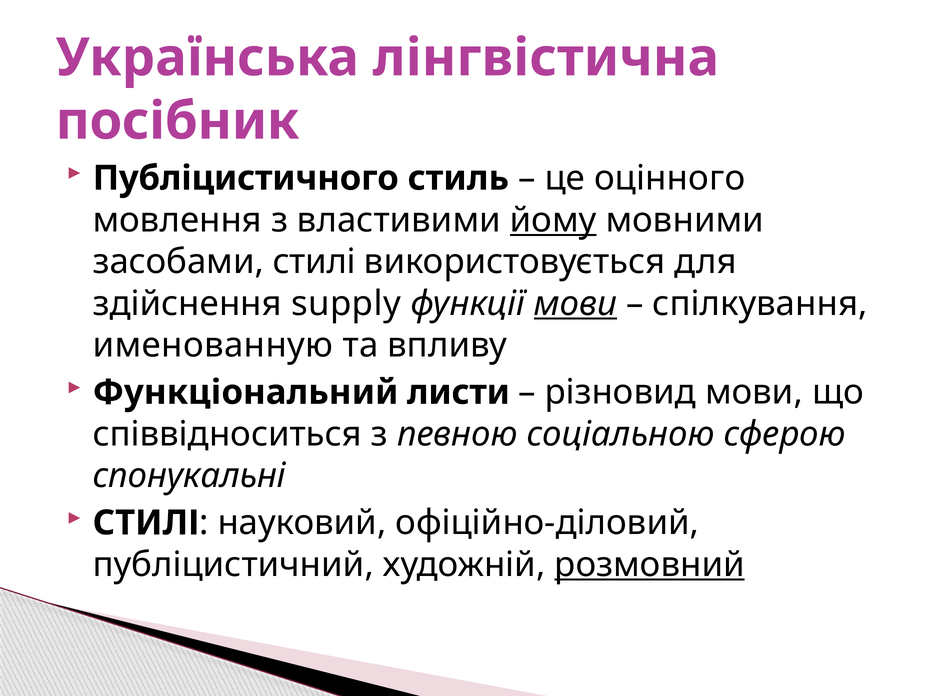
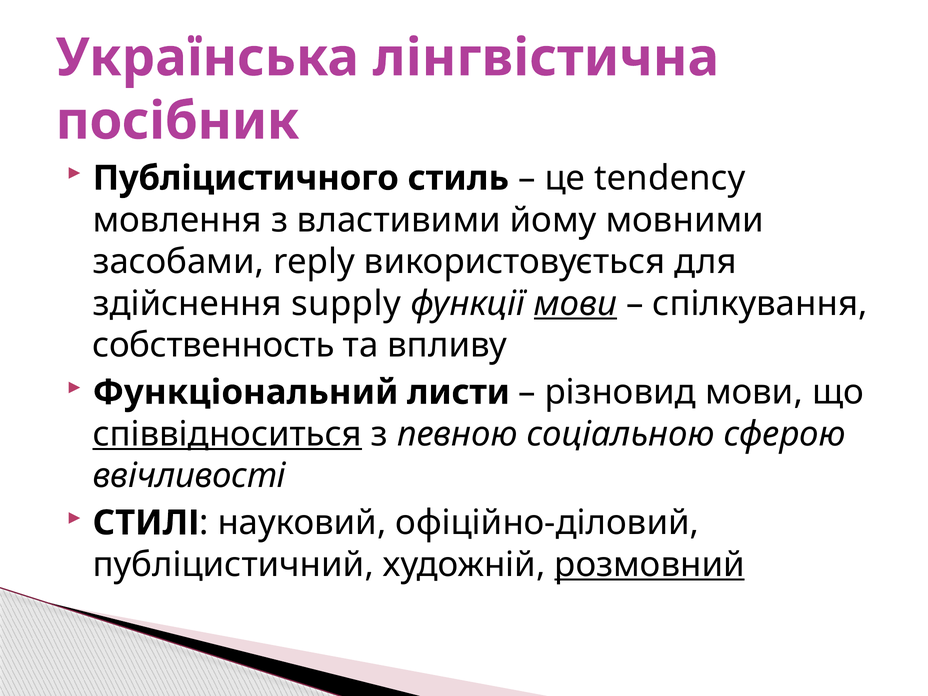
оцінного: оцінного -> tendency (670, 178)
йому underline: present -> none (553, 220)
засобами стилі: стилі -> reply (314, 262)
именованную: именованную -> собственность (213, 345)
співвідноситься underline: none -> present (227, 434)
спонукальні: спонукальні -> ввічливості (189, 476)
